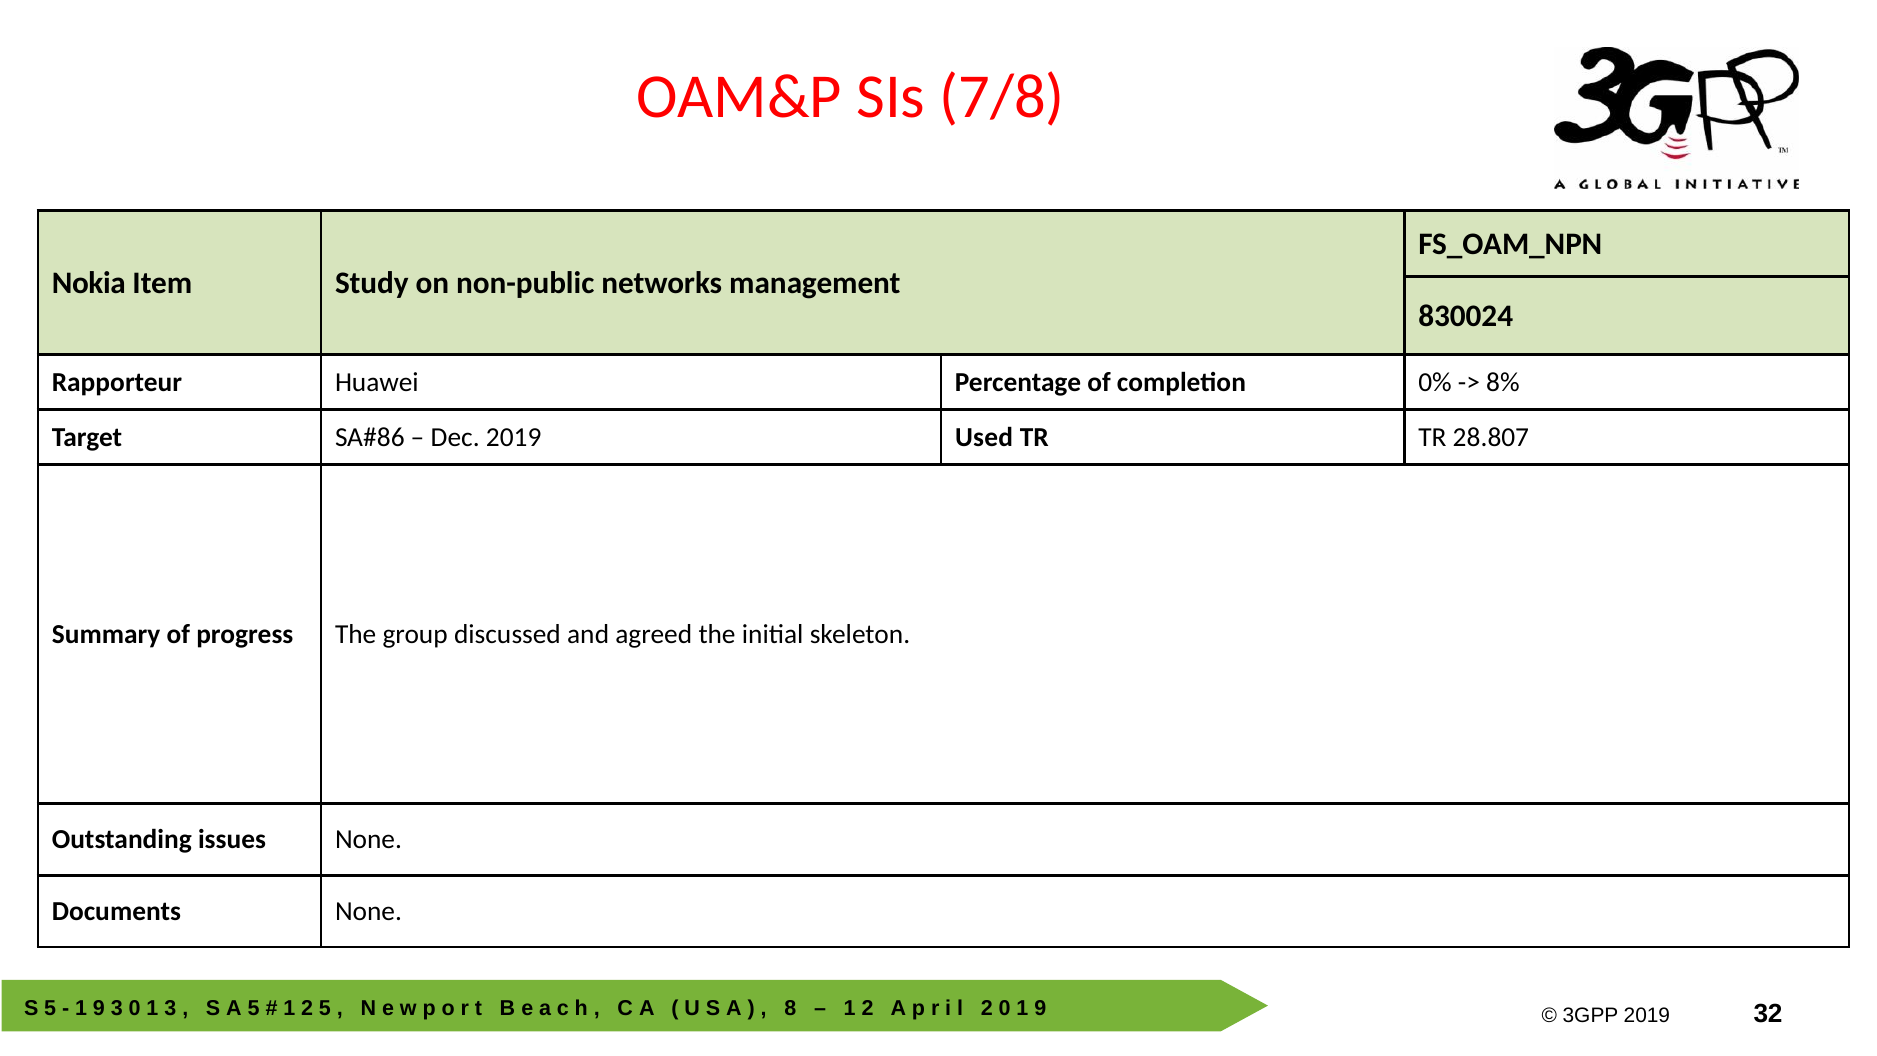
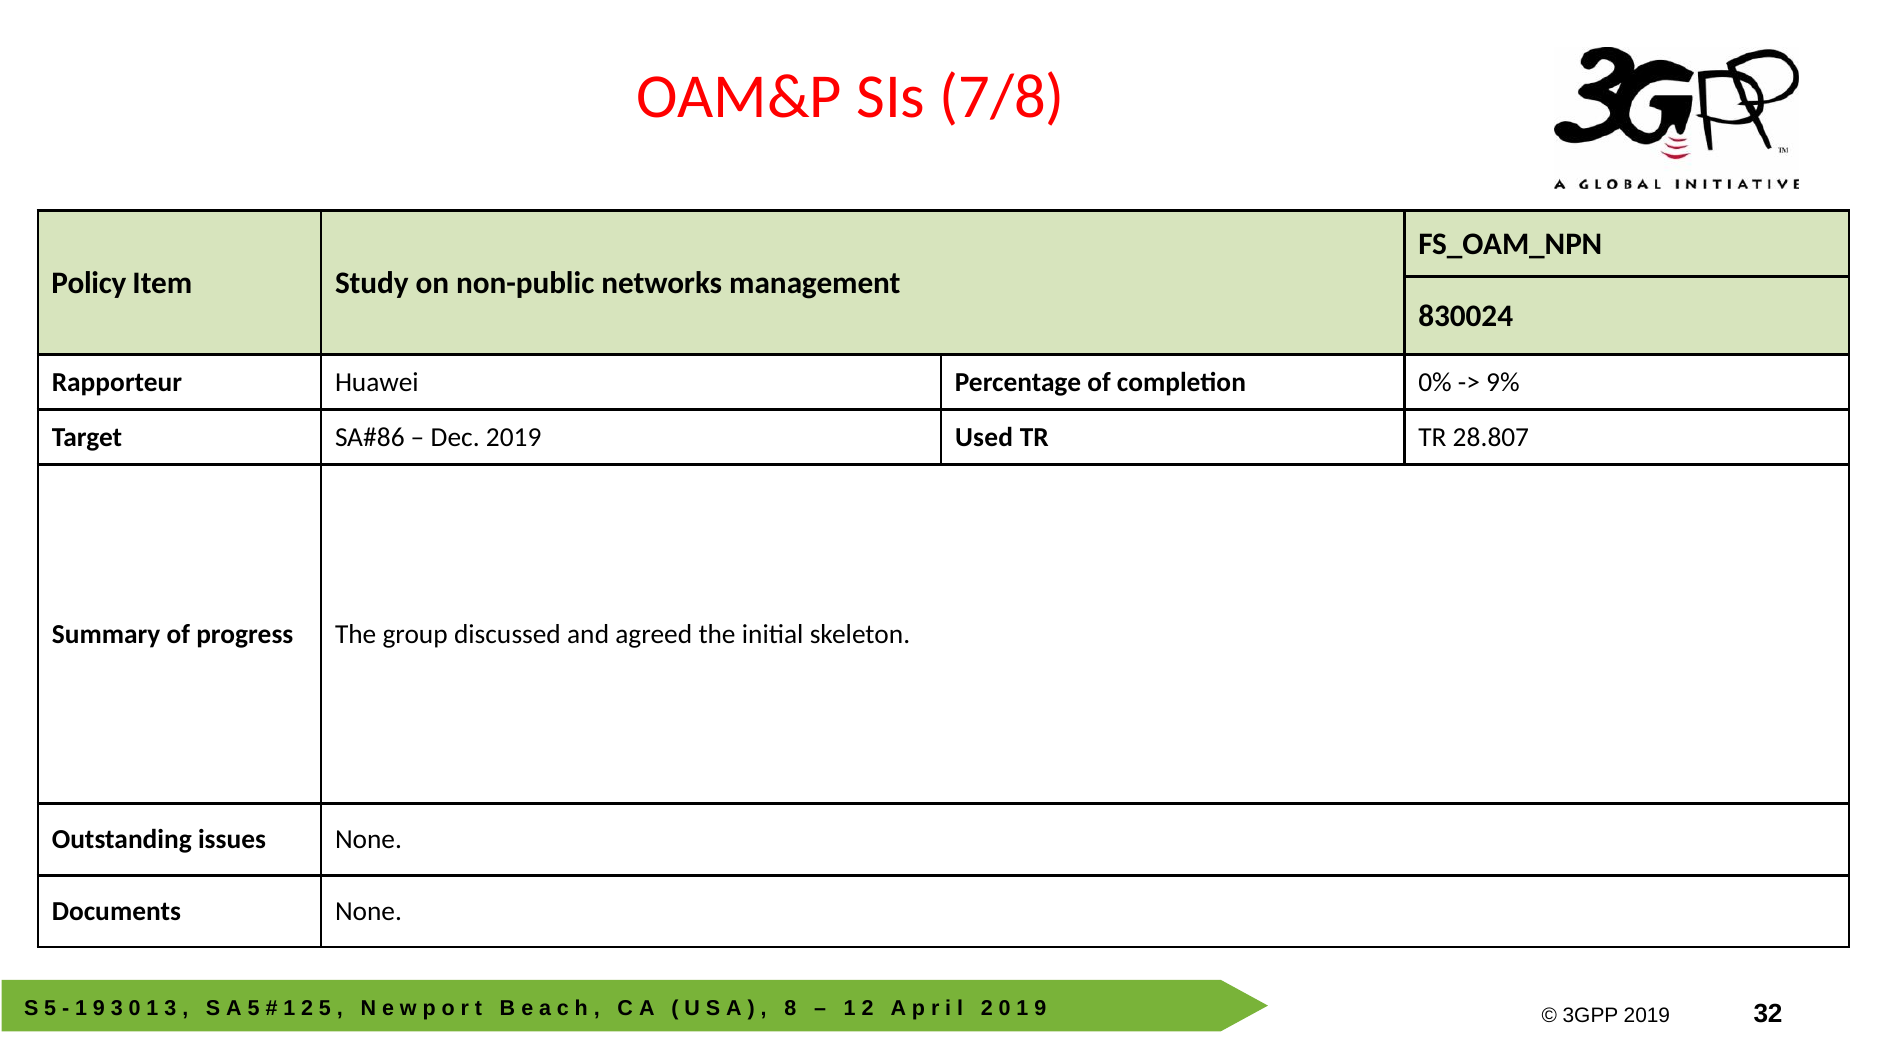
Nokia: Nokia -> Policy (89, 283)
8%: 8% -> 9% (1503, 382)
